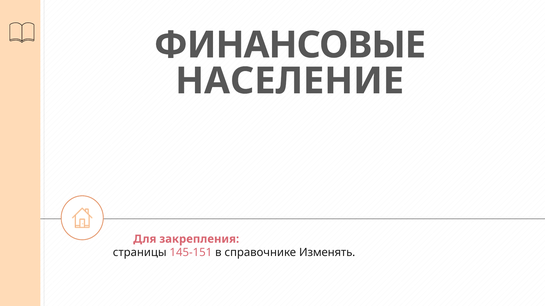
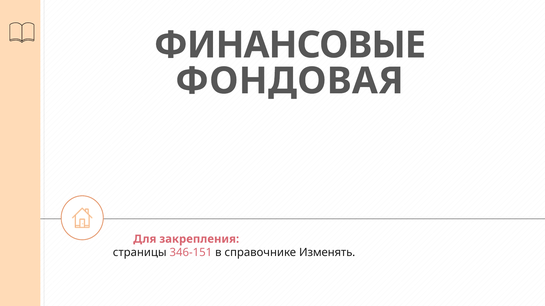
НАСЕЛЕНИЕ: НАСЕЛЕНИЕ -> ФОНДОВАЯ (289, 81)
145-151: 145-151 -> 346-151 (191, 253)
